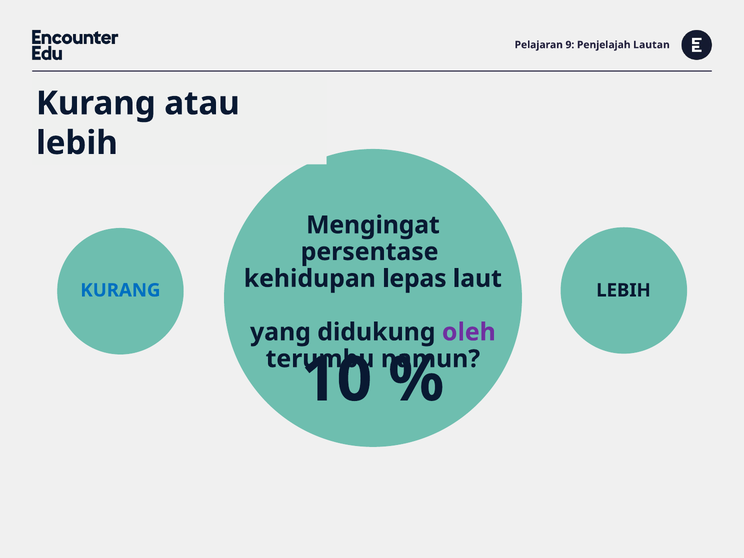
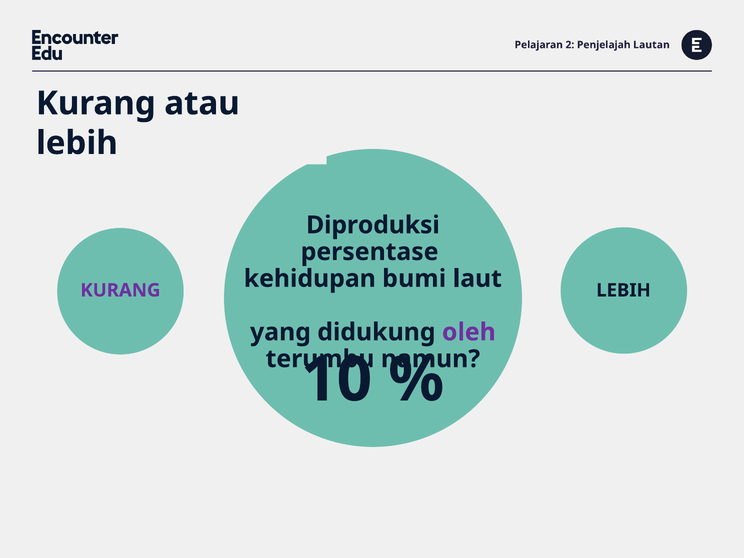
9: 9 -> 2 (570, 45)
Mengingat: Mengingat -> Diproduksi (373, 225)
lepas: lepas -> bumi (414, 279)
KURANG colour: blue -> purple (120, 290)
